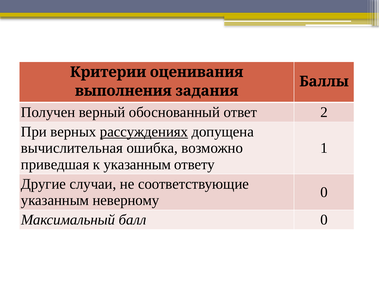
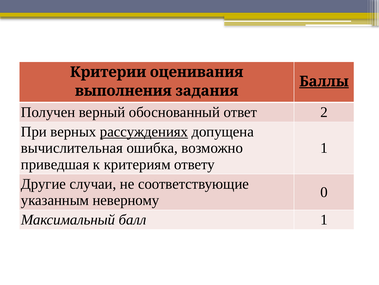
Баллы underline: none -> present (324, 81)
к указанным: указанным -> критериям (137, 164)
балл 0: 0 -> 1 (324, 219)
